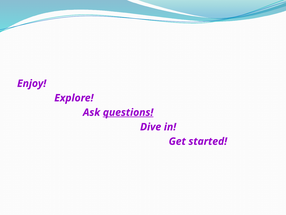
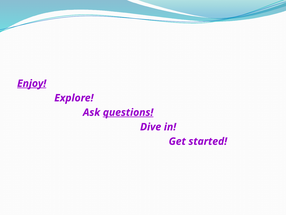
Enjoy underline: none -> present (32, 83)
